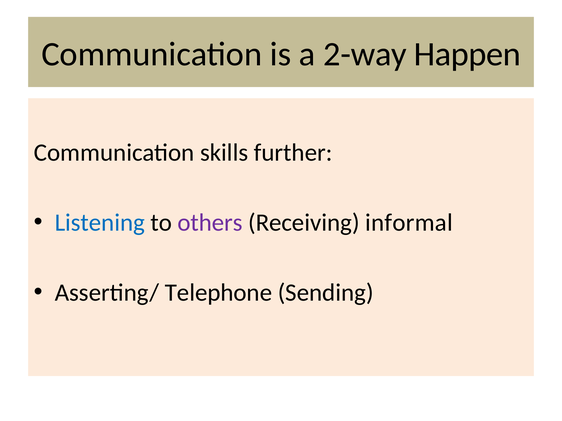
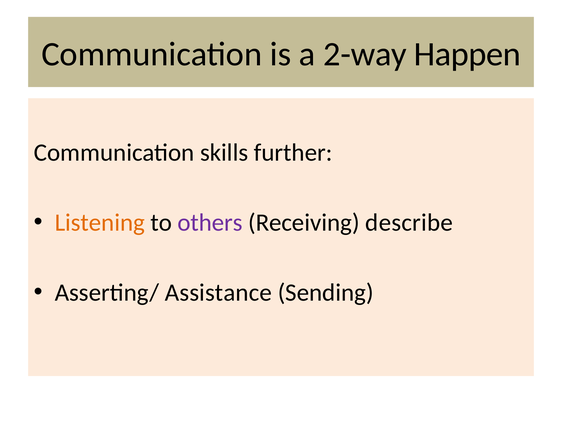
Listening colour: blue -> orange (100, 223)
informal: informal -> describe (409, 223)
Telephone: Telephone -> Assistance (218, 293)
